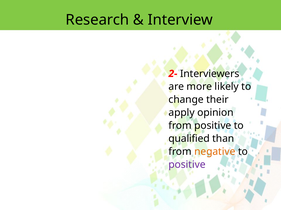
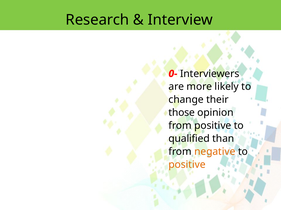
2-: 2- -> 0- (173, 74)
apply: apply -> those (182, 113)
positive colour: purple -> orange (187, 165)
